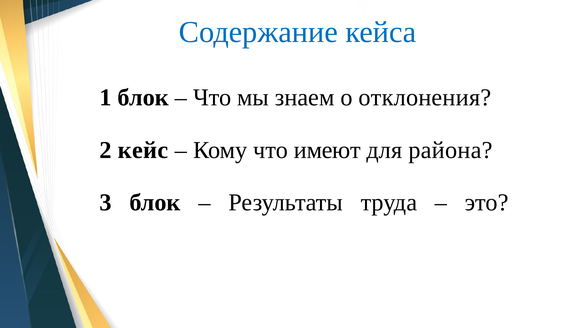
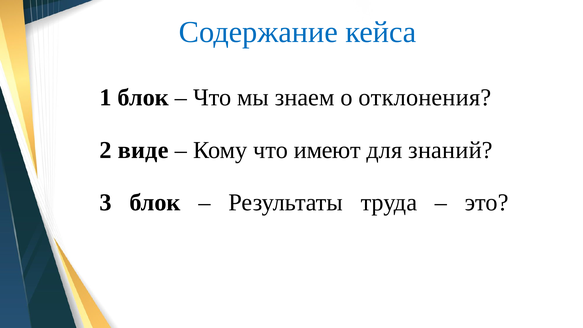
кейс: кейс -> виде (143, 150)
района: района -> знаний (450, 150)
